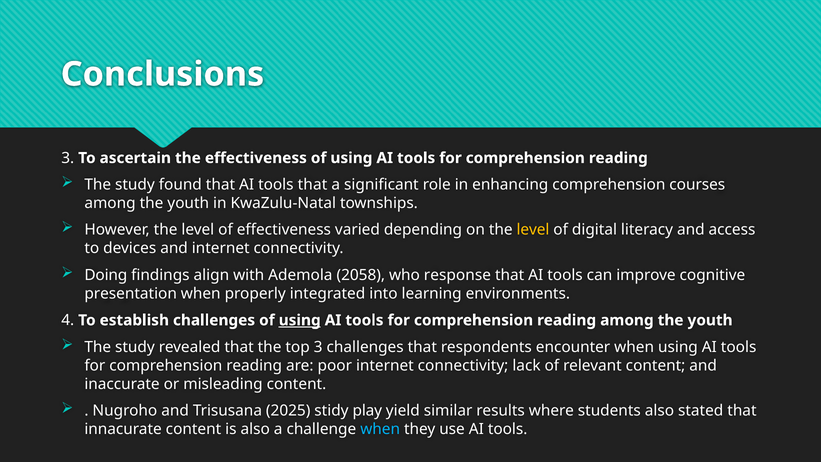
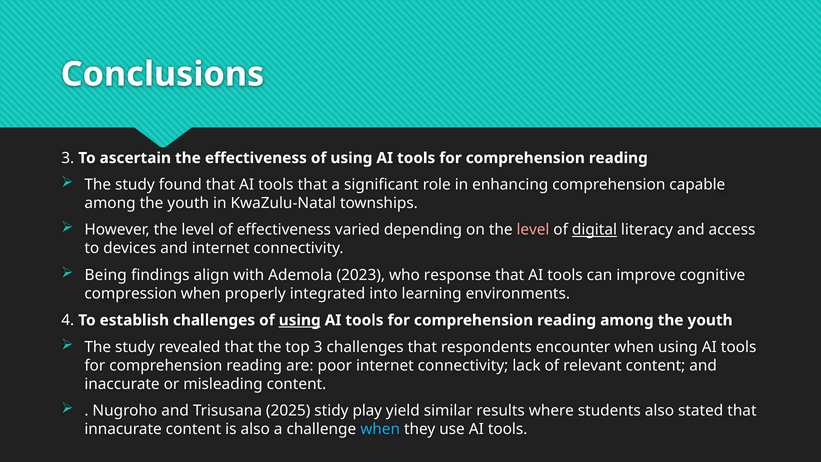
courses: courses -> capable (697, 185)
level colour: yellow -> pink (533, 230)
digital underline: none -> present (594, 230)
Doing: Doing -> Being (106, 275)
2058: 2058 -> 2023 (361, 275)
presentation: presentation -> compression (131, 293)
